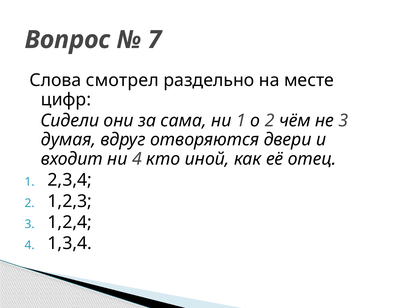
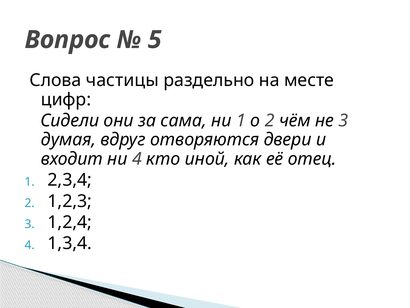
7: 7 -> 5 (155, 40)
смотрел: смотрел -> частицы (122, 80)
